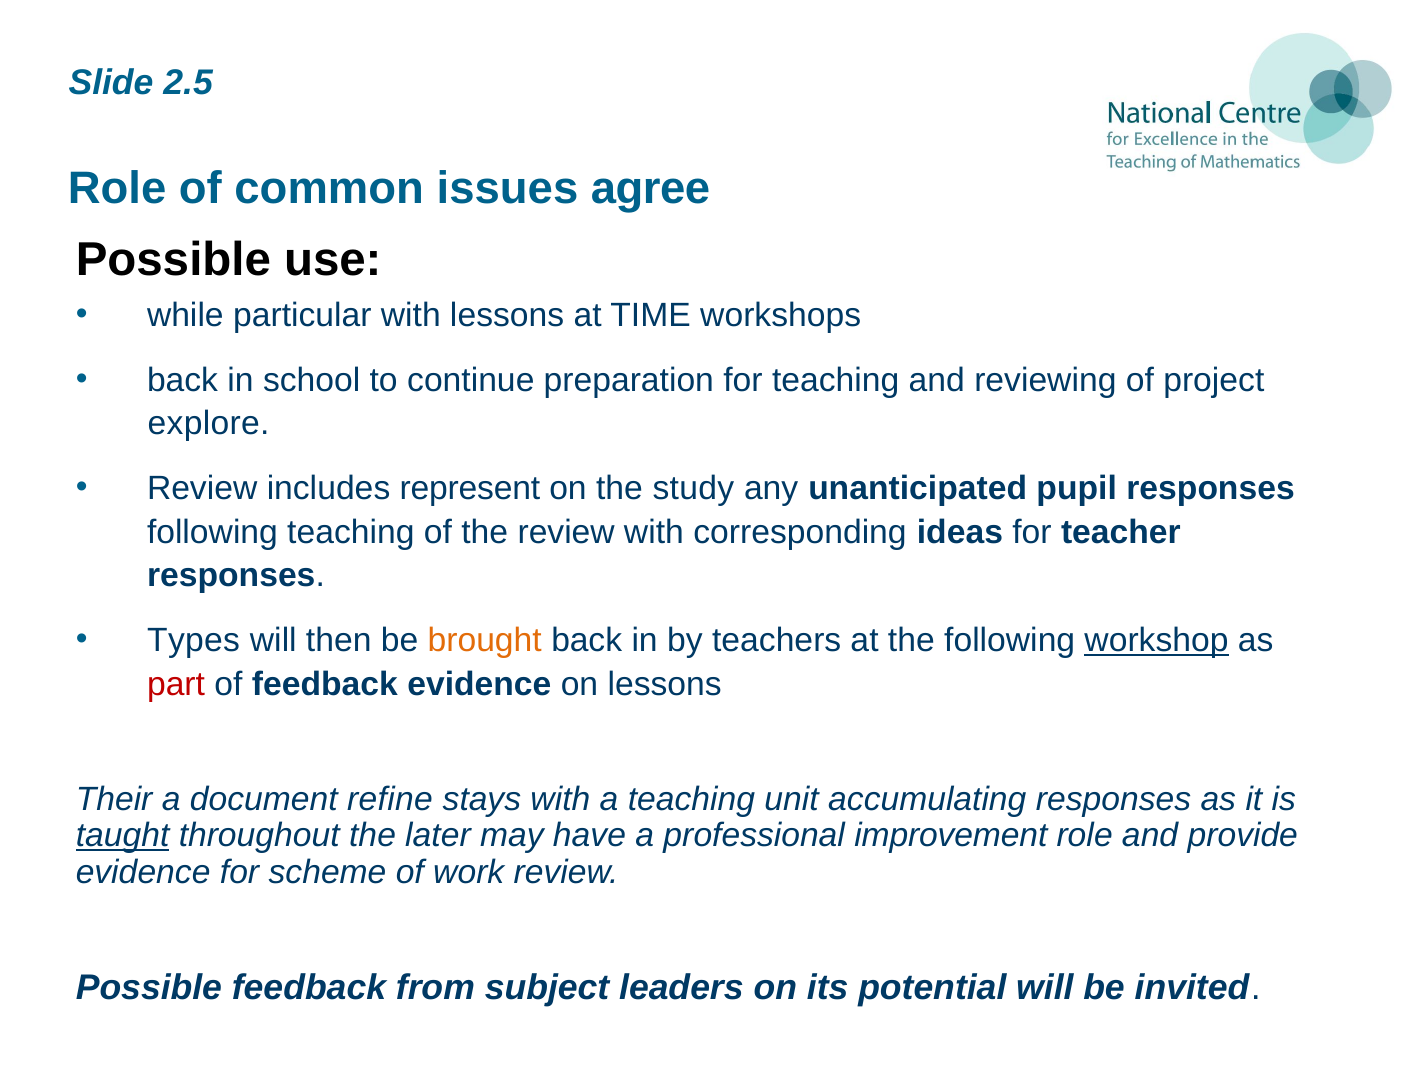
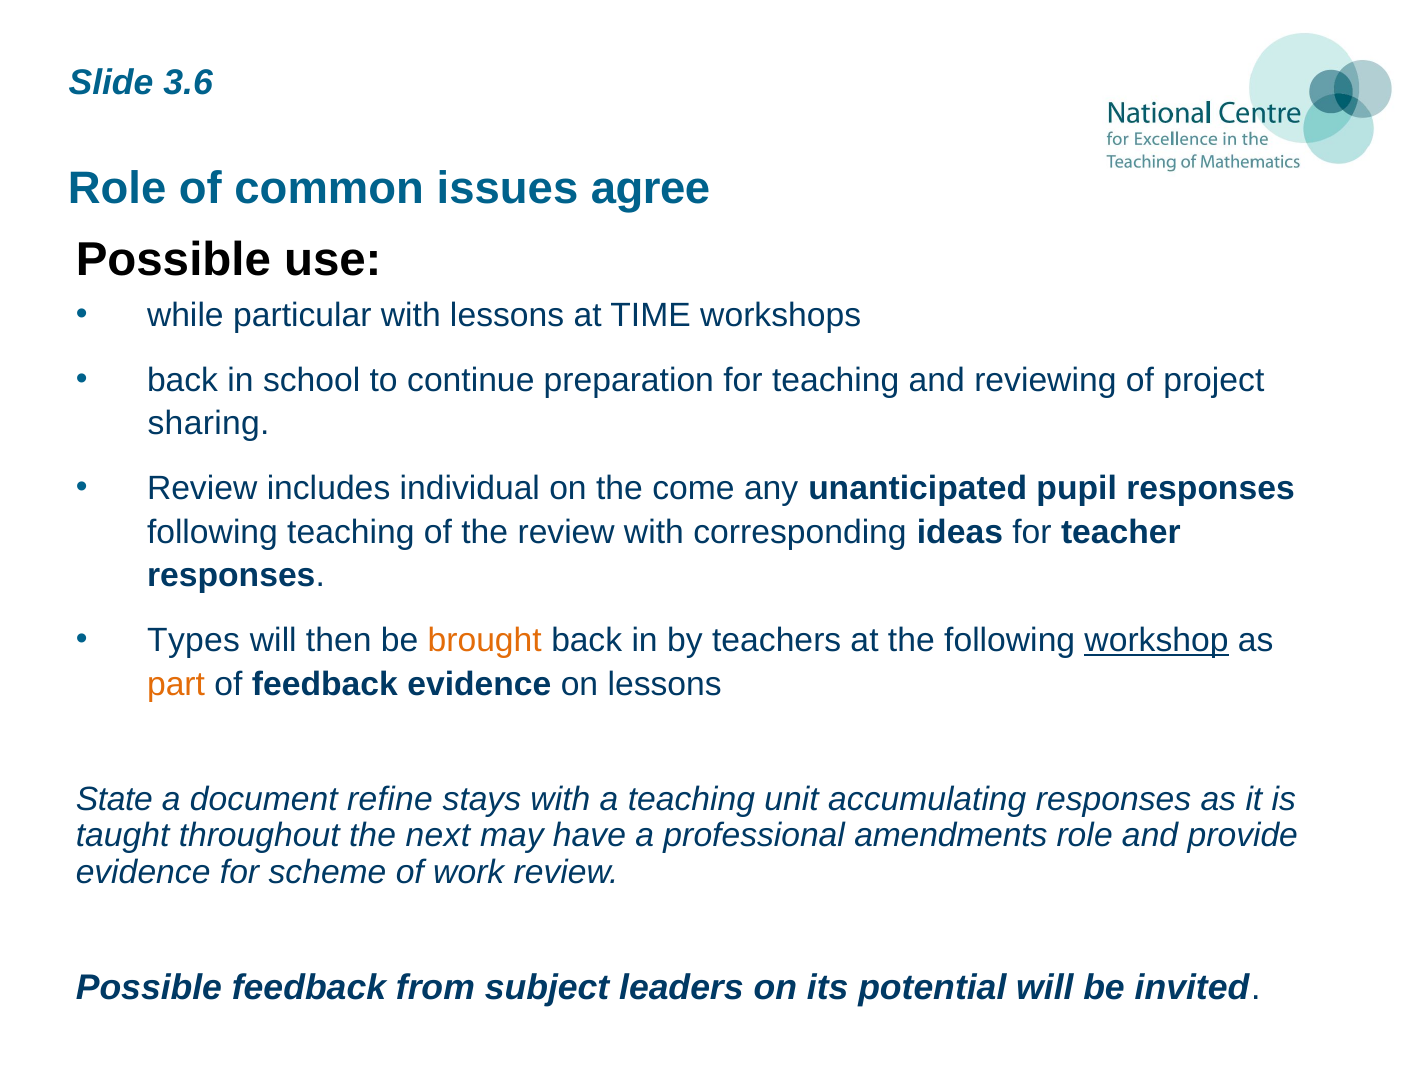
2.5: 2.5 -> 3.6 (188, 83)
explore: explore -> sharing (209, 424)
represent: represent -> individual (470, 489)
study: study -> come (694, 489)
part colour: red -> orange (176, 684)
Their: Their -> State (114, 799)
taught underline: present -> none (123, 836)
later: later -> next (438, 836)
improvement: improvement -> amendments (951, 836)
